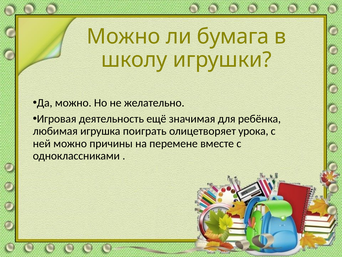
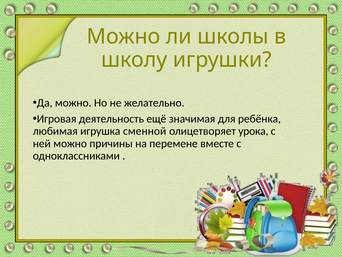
бумага: бумага -> школы (233, 37)
поиграть: поиграть -> сменной (145, 131)
